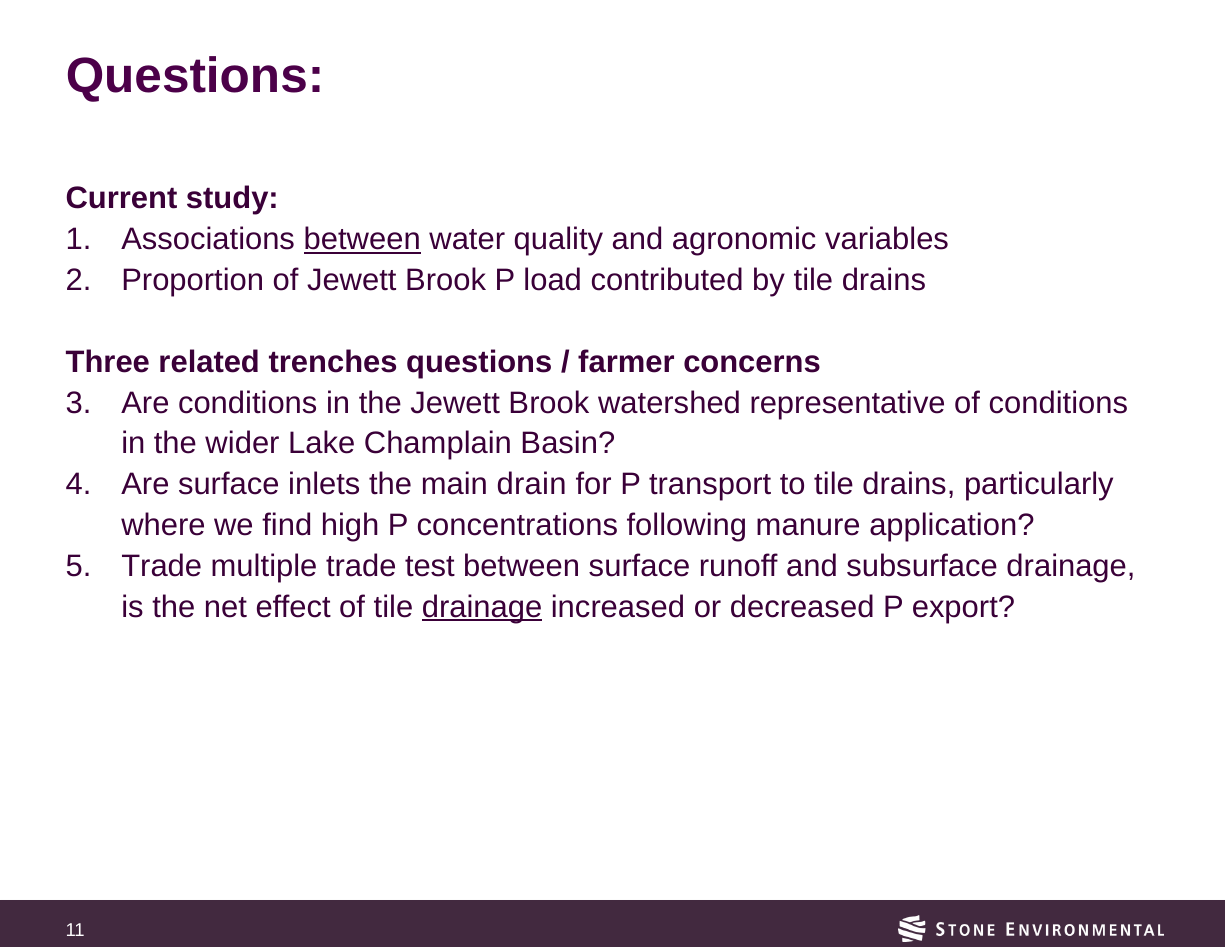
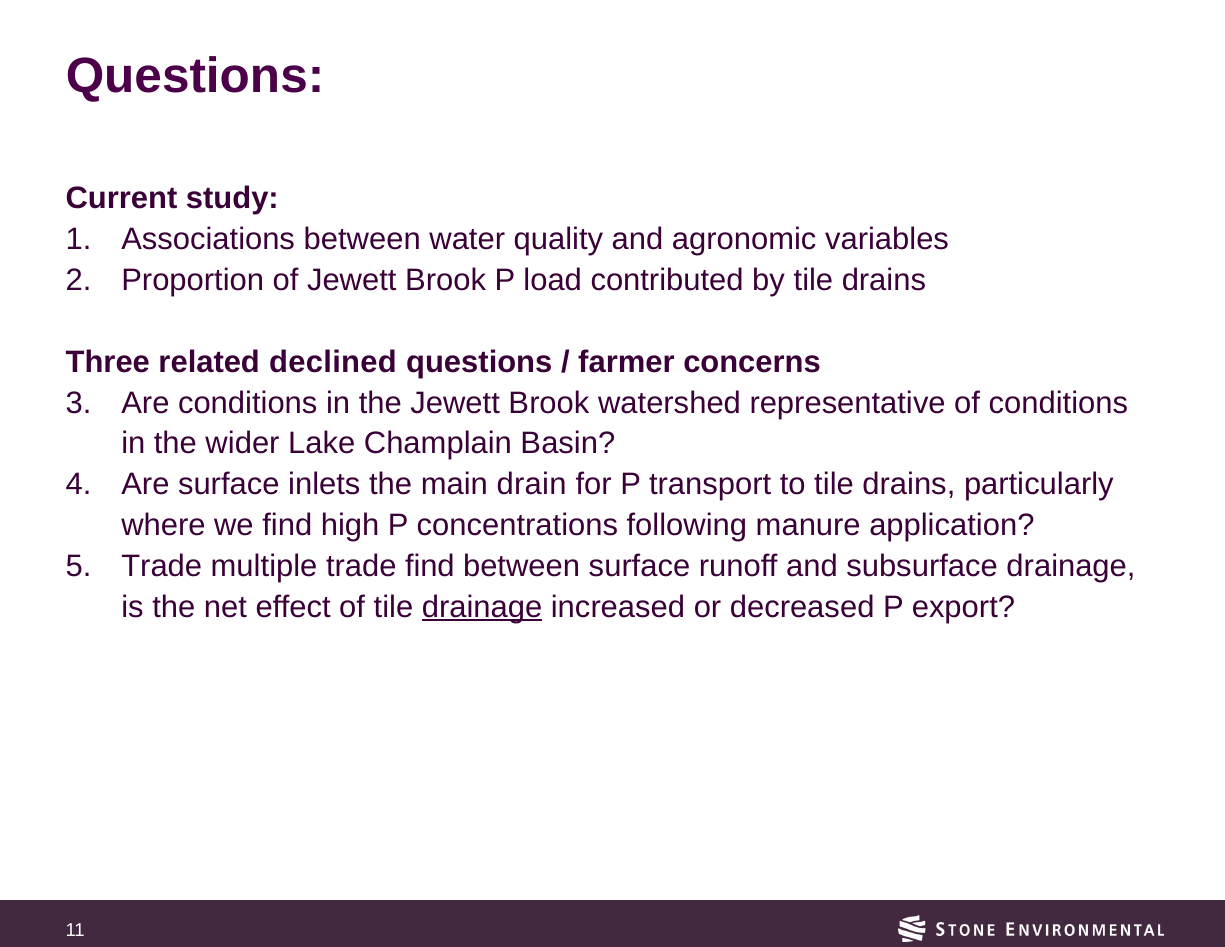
between underline: present -> none (362, 239)
trenches: trenches -> declined (333, 362)
trade test: test -> find (430, 566)
